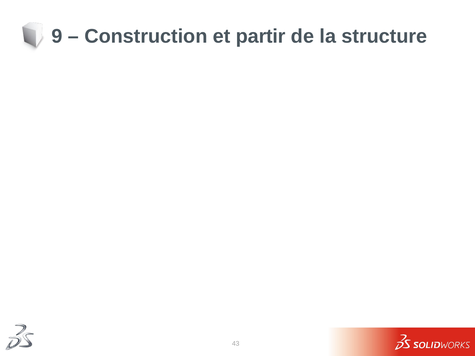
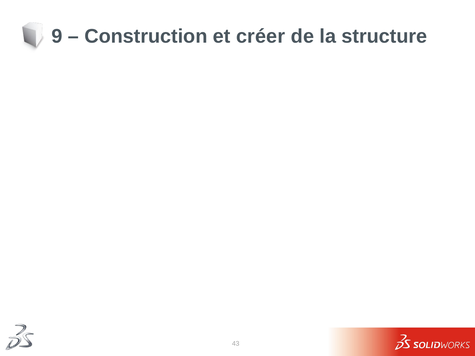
partir: partir -> créer (261, 36)
